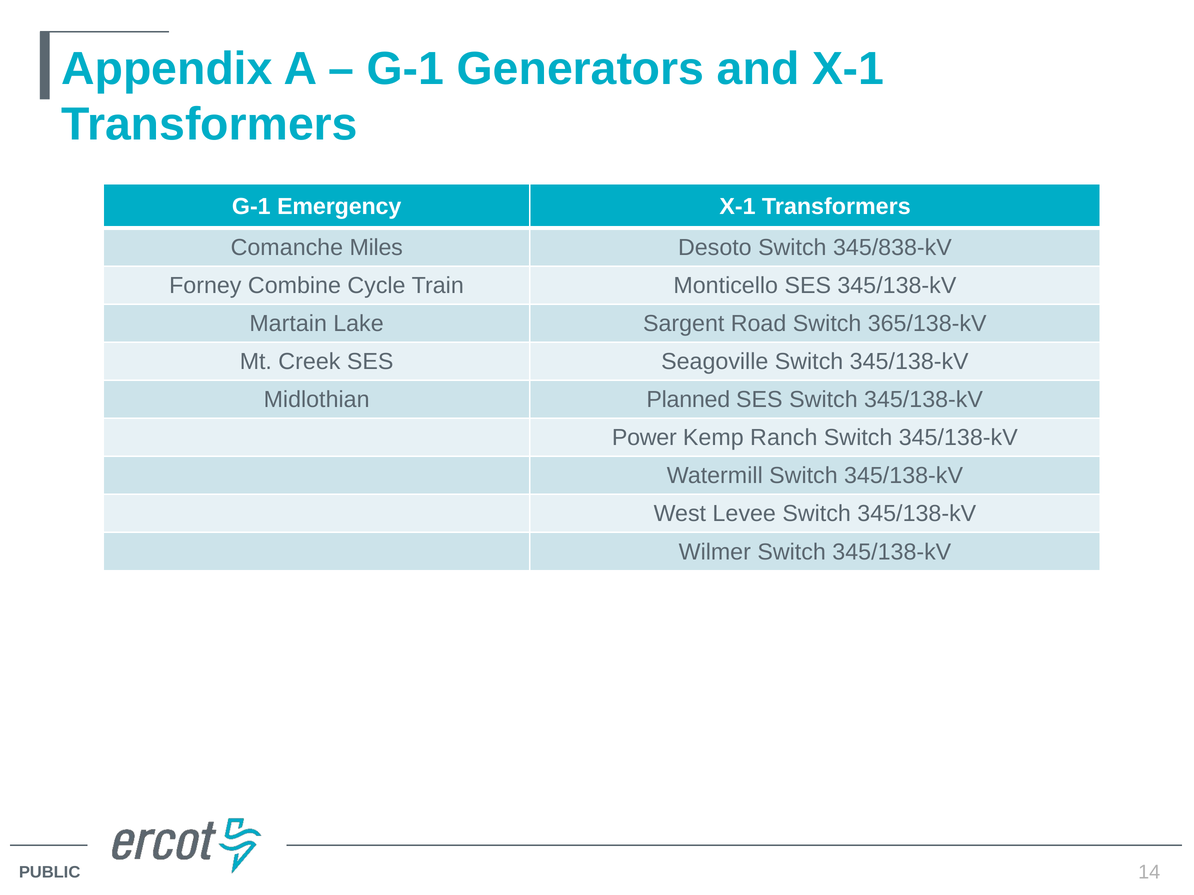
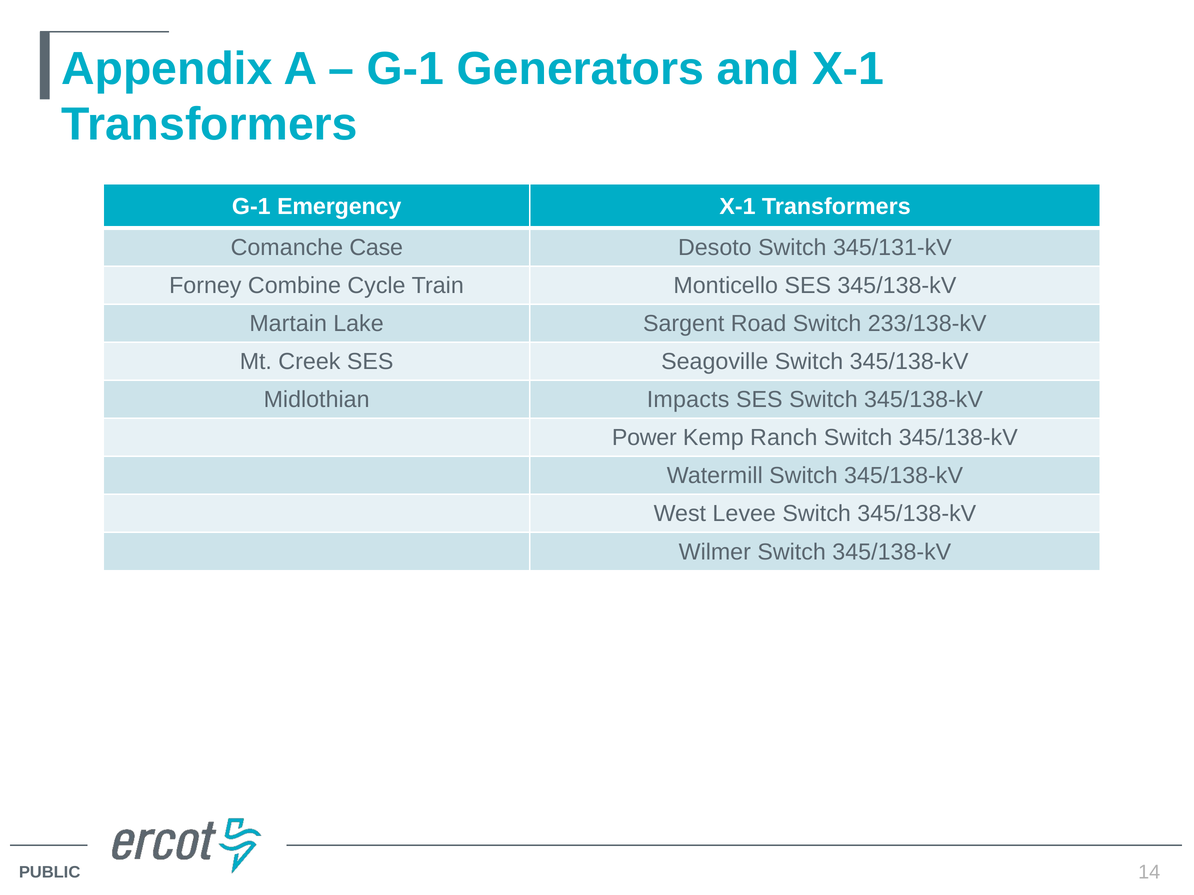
Miles: Miles -> Case (376, 248)
345/838-kV: 345/838-kV -> 345/131-kV (892, 248)
365/138-kV: 365/138-kV -> 233/138-kV (927, 324)
Planned: Planned -> Impacts (688, 400)
